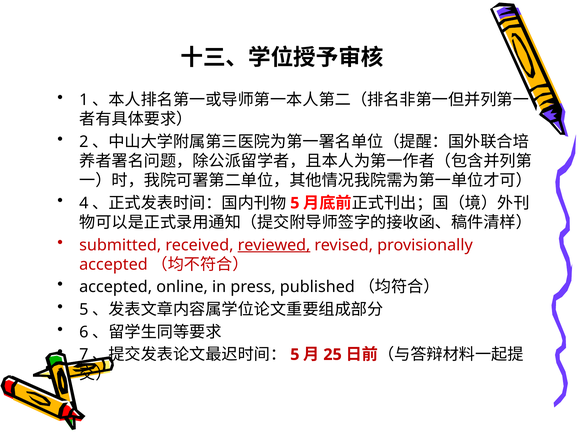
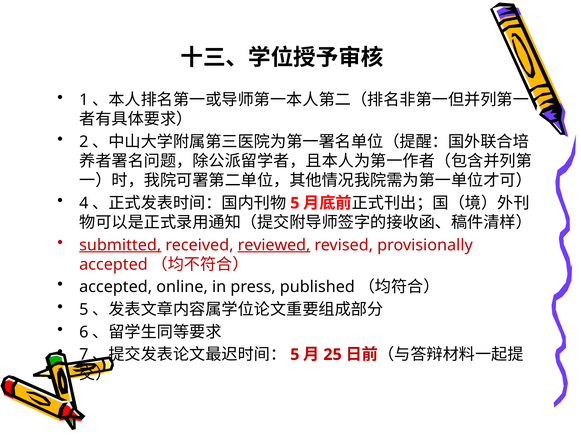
submitted underline: none -> present (120, 245)
